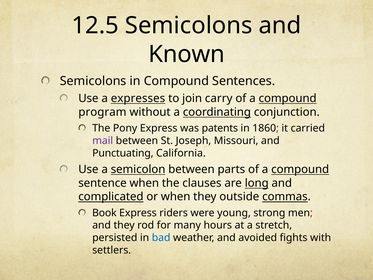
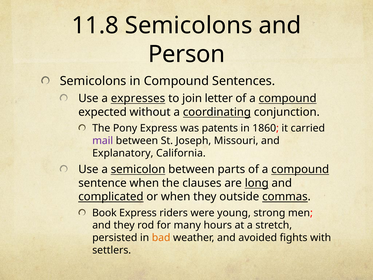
12.5: 12.5 -> 11.8 (95, 26)
Known: Known -> Person (187, 54)
carry: carry -> letter (219, 98)
program: program -> expected (103, 112)
Punctuating: Punctuating -> Explanatory (123, 153)
bad colour: blue -> orange (161, 238)
